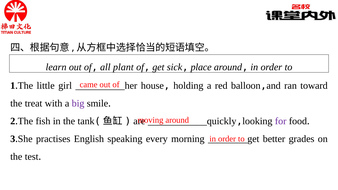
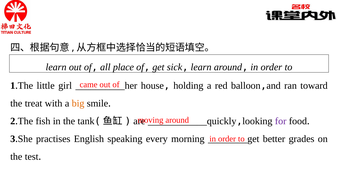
plant: plant -> place (123, 67)
sick place: place -> learn (201, 67)
big colour: purple -> orange (78, 103)
